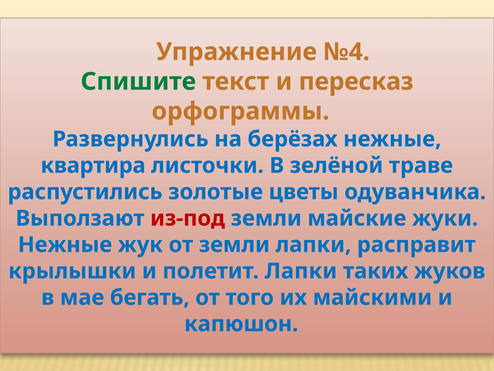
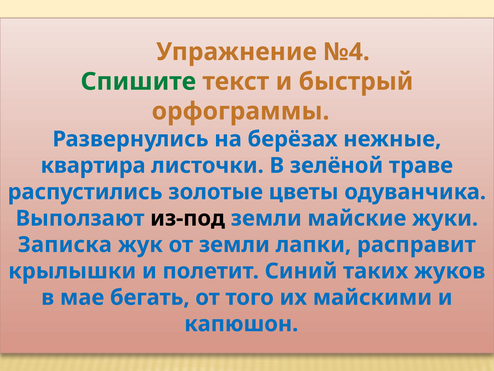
пересказ: пересказ -> быстрый (356, 81)
из-под colour: red -> black (188, 218)
Нежные: Нежные -> Записка (65, 244)
полетит Лапки: Лапки -> Синий (301, 271)
